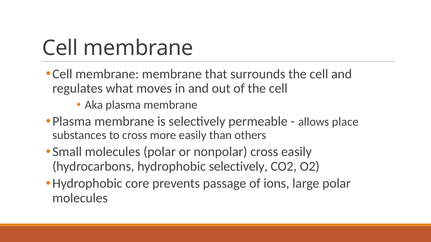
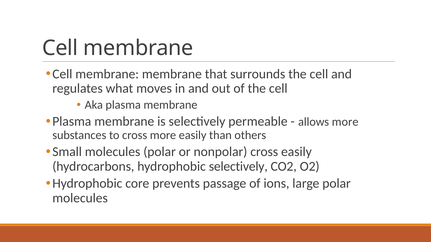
allows place: place -> more (345, 122)
